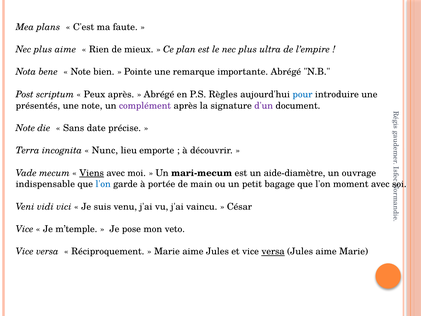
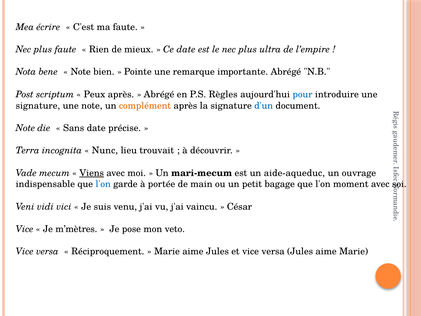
plans: plans -> écrire (48, 27)
plus aime: aime -> faute (66, 49)
Ce plan: plan -> date (186, 49)
présentés: présentés -> signature (38, 105)
complément colour: purple -> orange (145, 105)
d'un colour: purple -> blue (264, 105)
emporte: emporte -> trouvait (157, 150)
aide-diamètre: aide-diamètre -> aide-aqueduc (294, 173)
m’temple: m’temple -> m’mètres (76, 229)
versa underline: present -> none (273, 251)
